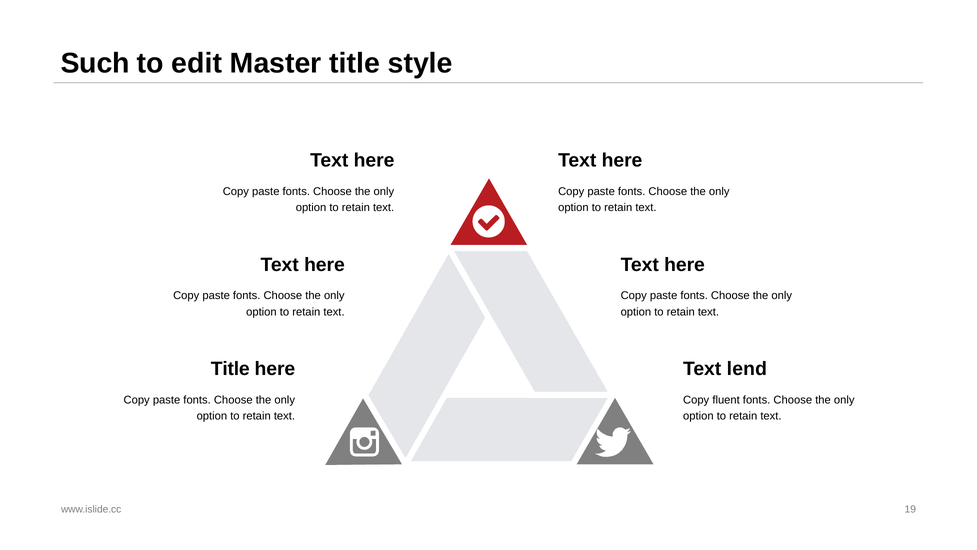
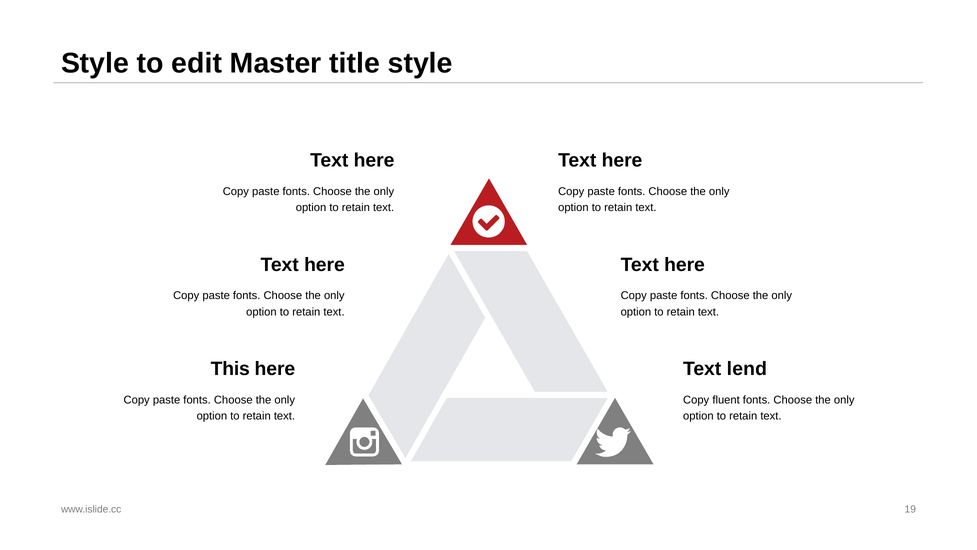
Such: Such -> Style (95, 63)
Title: Title -> This (230, 369)
